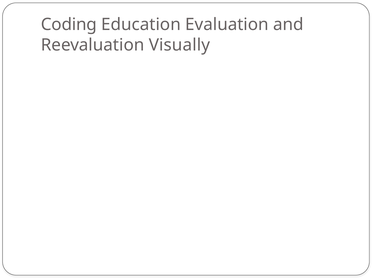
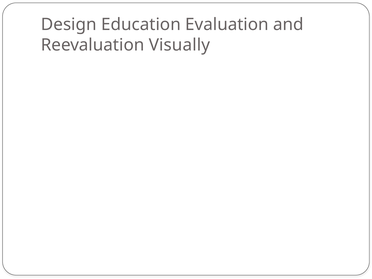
Coding: Coding -> Design (69, 24)
